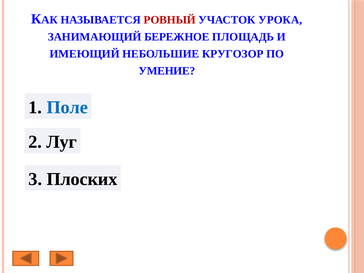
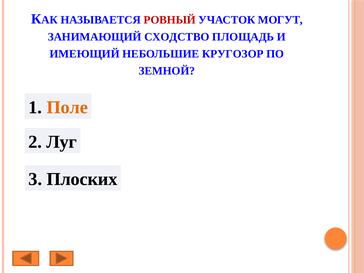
УРОКА: УРОКА -> МОГУТ (280, 20)
БЕРЕЖНОЕ: БЕРЕЖНОЕ -> СХОДСТВО (177, 37)
УМЕНИЕ: УМЕНИЕ -> ЗЕМНОЙ (167, 71)
Поле colour: blue -> orange (67, 107)
